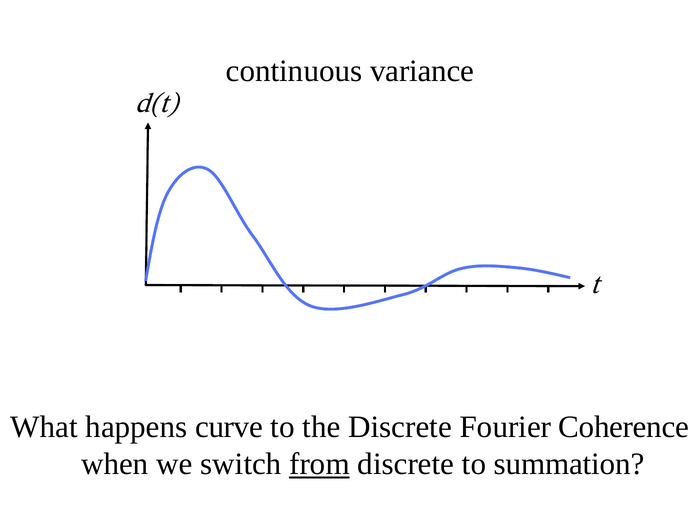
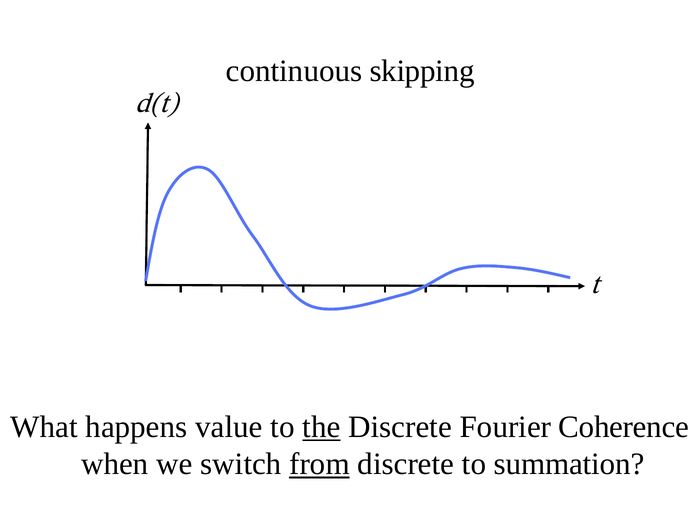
variance: variance -> skipping (422, 71)
curve: curve -> value (229, 427)
the underline: none -> present (321, 427)
